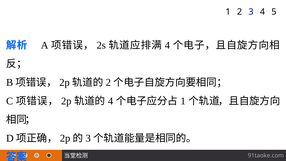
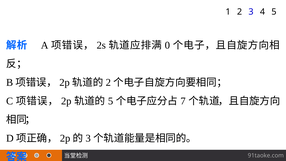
4: 4 -> 0 (167, 45)
4: 4 -> 5 (111, 101)
1: 1 -> 7 (183, 101)
